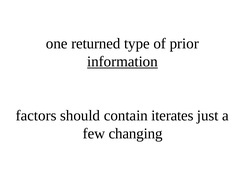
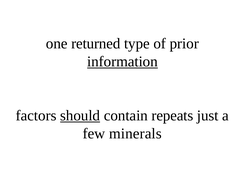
should underline: none -> present (80, 115)
iterates: iterates -> repeats (172, 115)
changing: changing -> minerals (135, 133)
